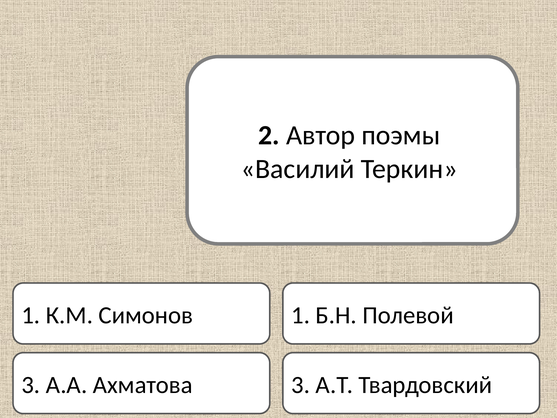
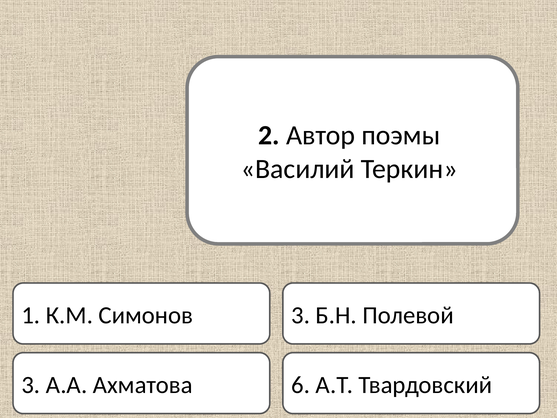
Симонов 1: 1 -> 3 (301, 315)
Ахматова 3: 3 -> 6 (301, 385)
